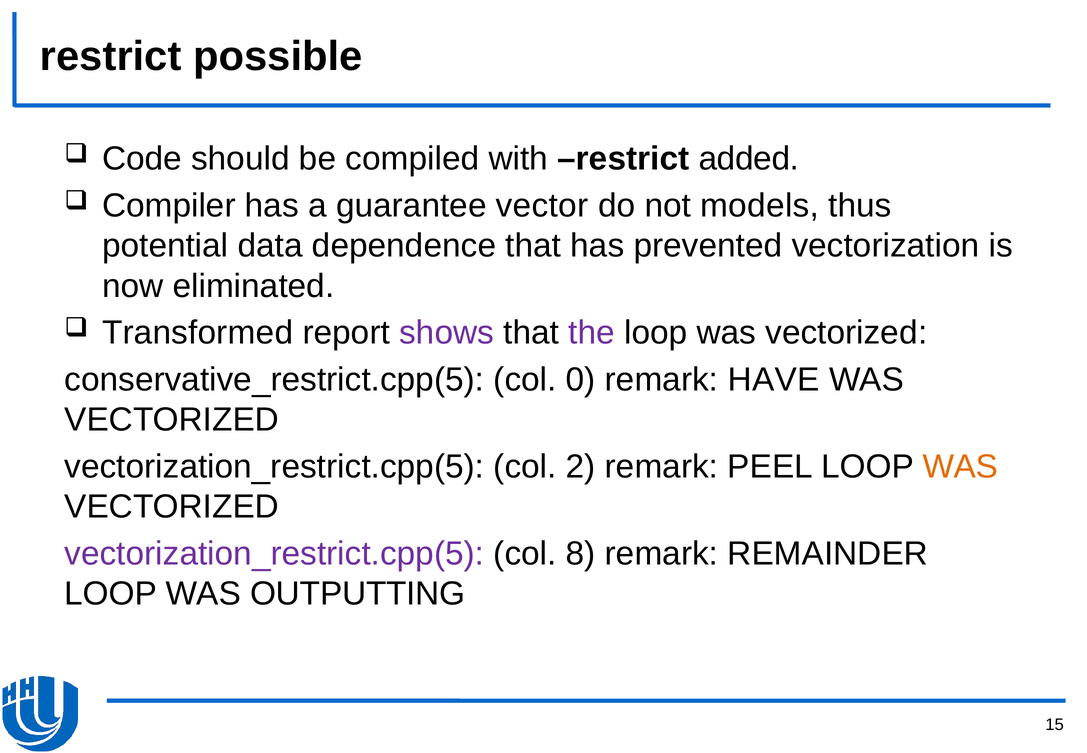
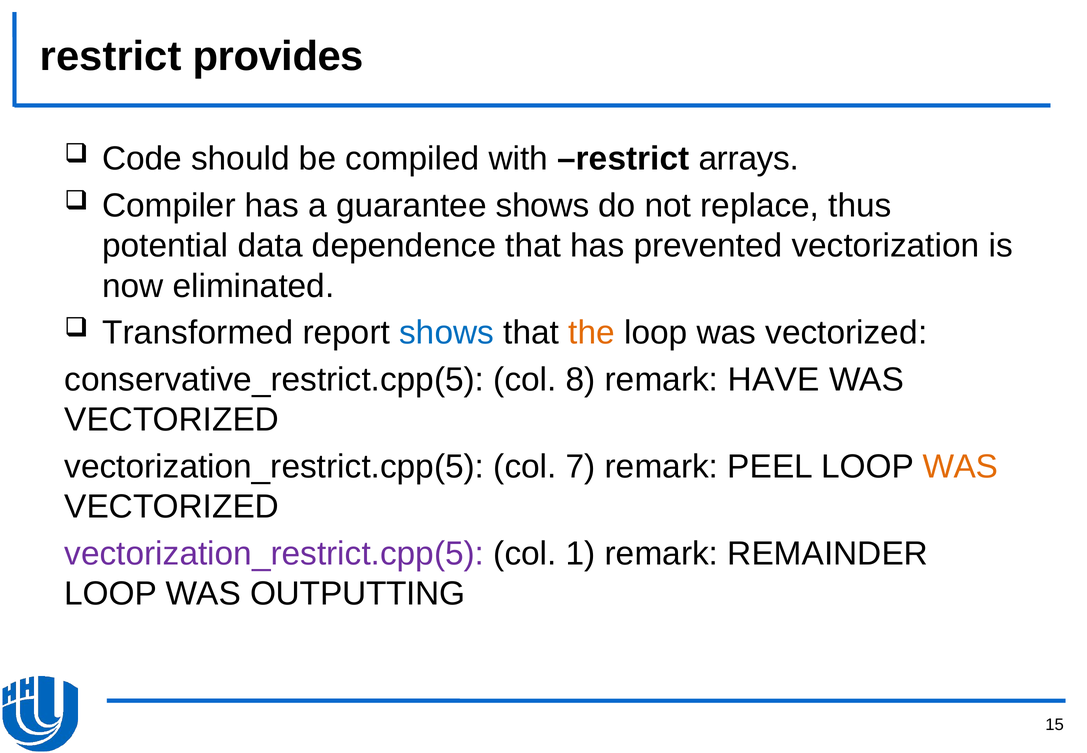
possible: possible -> provides (278, 57)
added: added -> arrays (749, 159)
guarantee vector: vector -> shows (543, 206)
models: models -> replace (760, 206)
shows colour: purple -> blue (447, 333)
the colour: purple -> orange (592, 333)
0: 0 -> 8 (581, 379)
2: 2 -> 7 (581, 466)
8: 8 -> 1 (581, 553)
